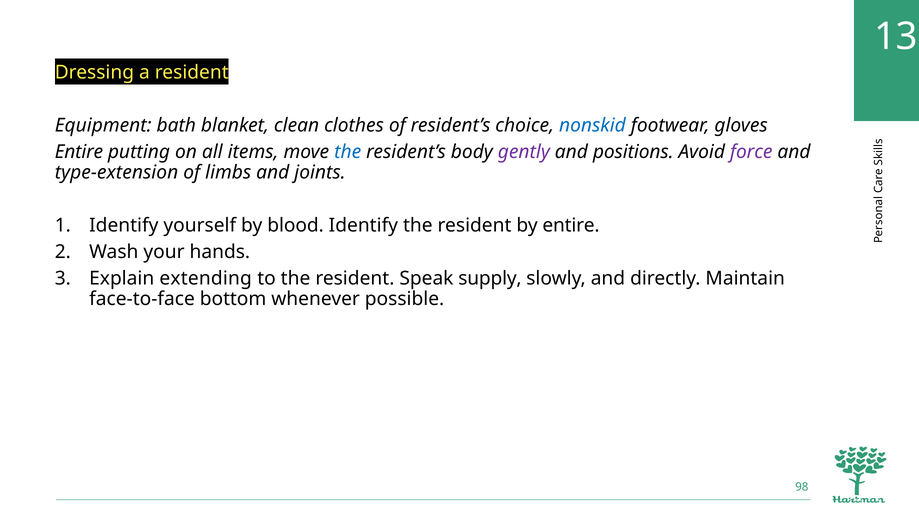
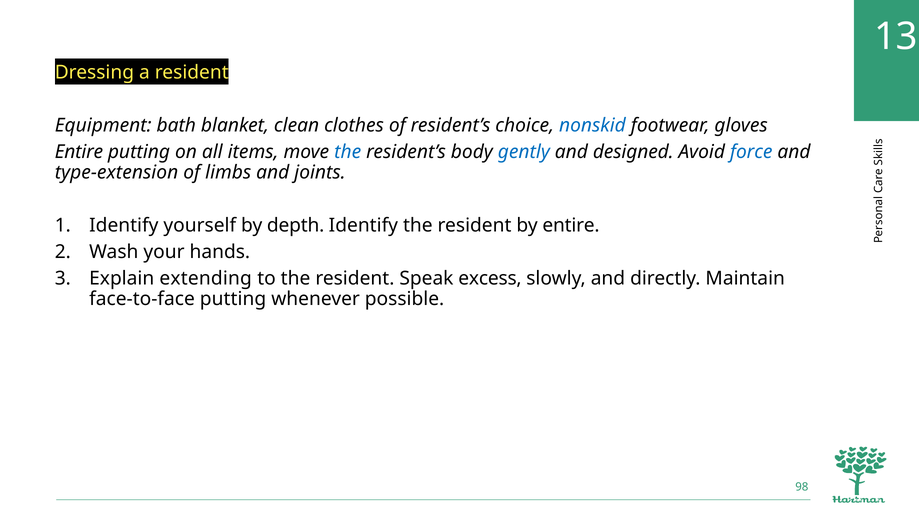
gently colour: purple -> blue (524, 152)
positions: positions -> designed (633, 152)
force colour: purple -> blue (751, 152)
blood: blood -> depth (296, 225)
supply: supply -> excess (490, 278)
face-to-face bottom: bottom -> putting (233, 299)
